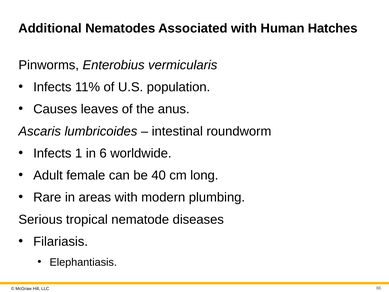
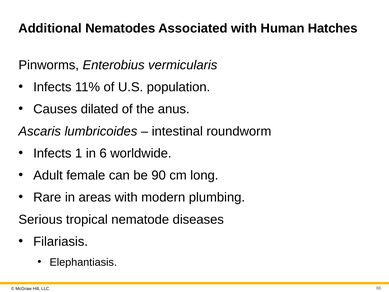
leaves: leaves -> dilated (100, 109)
40: 40 -> 90 (159, 175)
